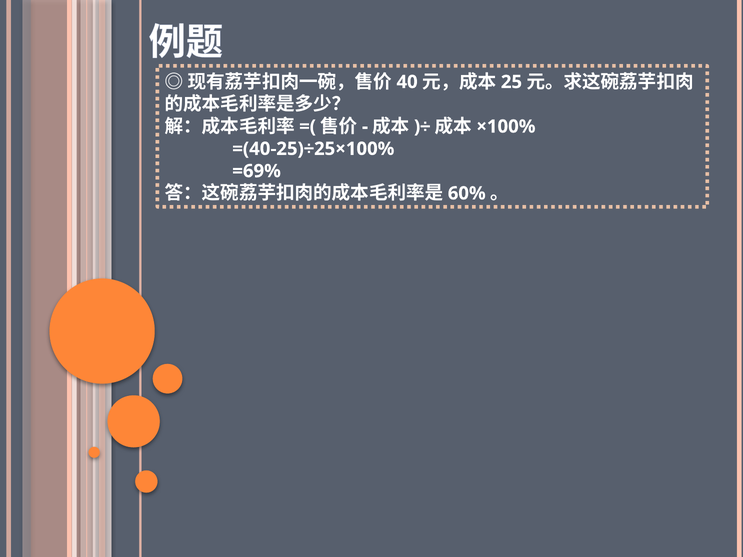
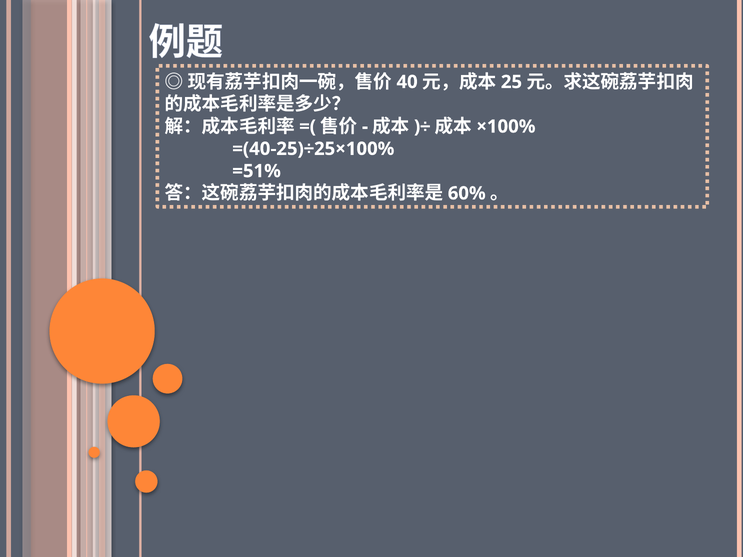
=69%: =69% -> =51% (257, 171)
